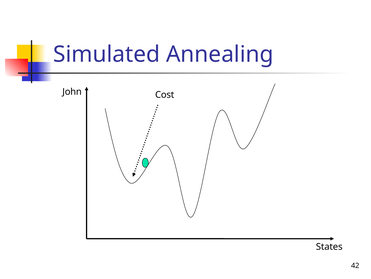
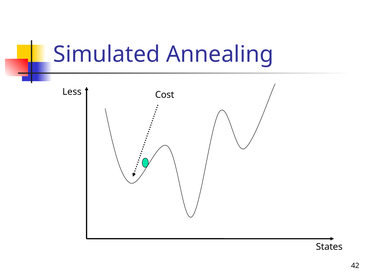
John: John -> Less (72, 92)
